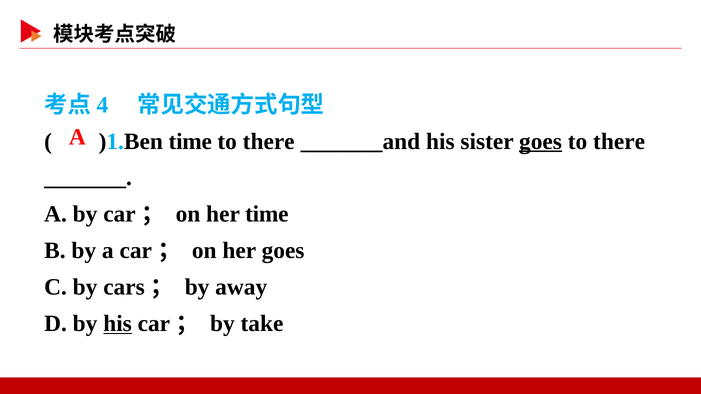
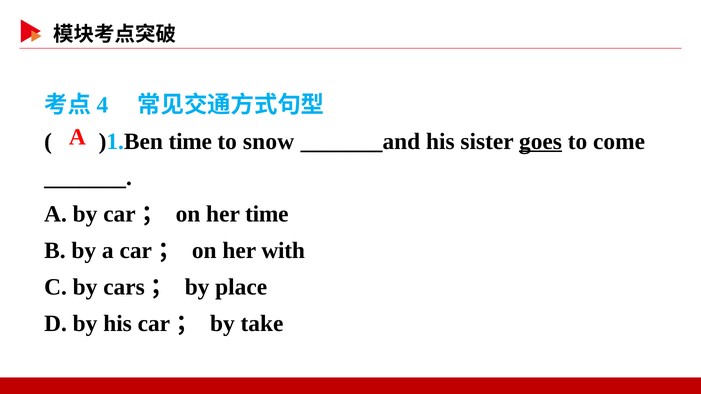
there: there -> snow (269, 141)
there: there -> come (619, 141)
her goes: goes -> with (283, 251)
away: away -> place (241, 287)
his underline: present -> none (118, 324)
